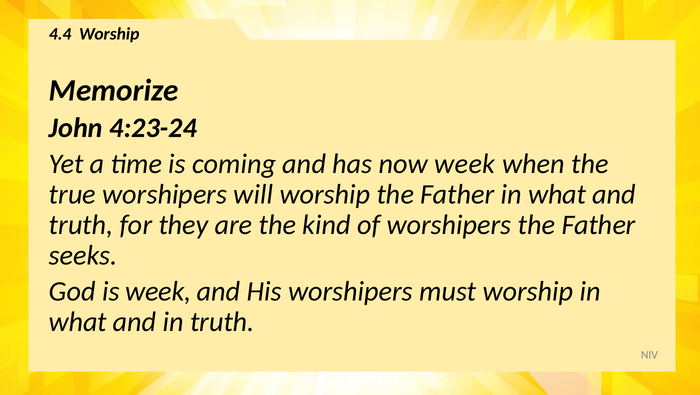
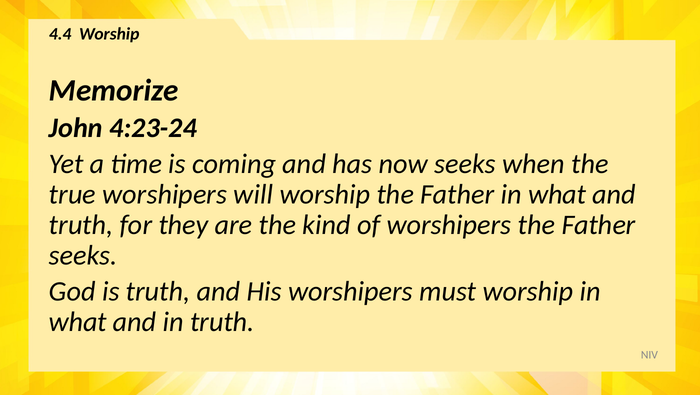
now week: week -> seeks (465, 164)
is week: week -> truth (158, 291)
